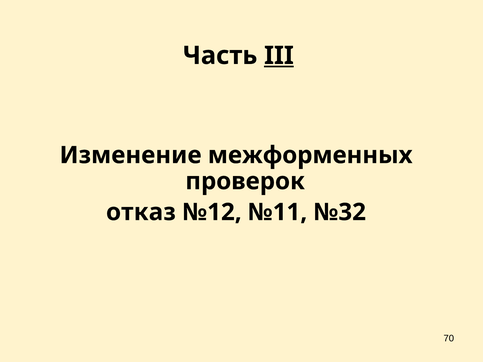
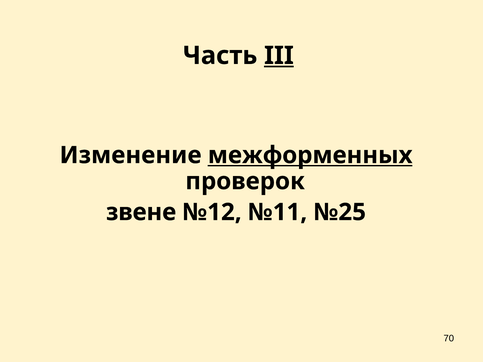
межформенных underline: none -> present (310, 155)
отказ: отказ -> звене (141, 212)
№32: №32 -> №25 (340, 212)
